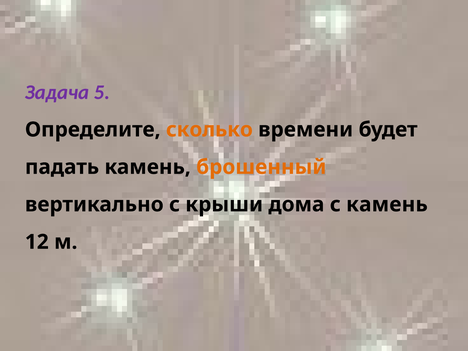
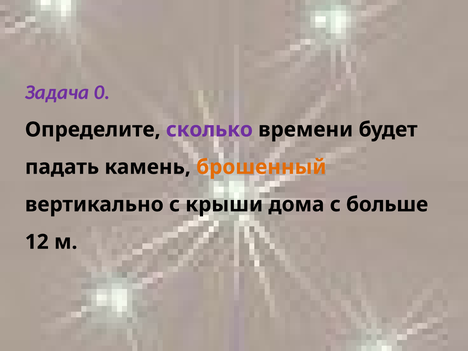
5: 5 -> 0 (102, 92)
сколько colour: orange -> purple (209, 130)
с камень: камень -> больше (387, 204)
